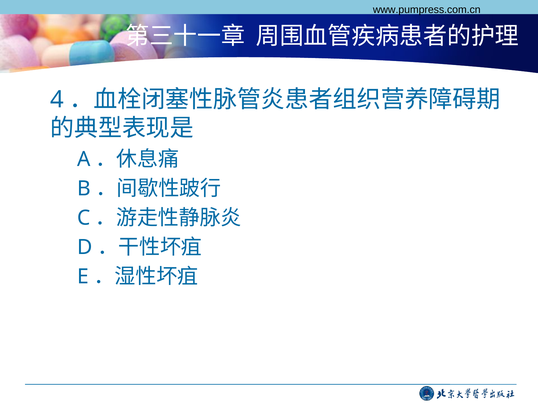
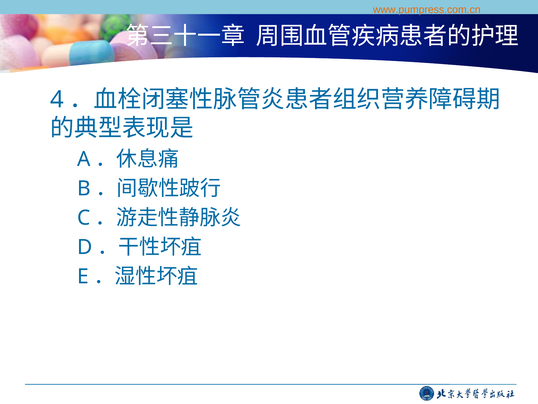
www.pumpress.com.cn colour: black -> orange (427, 10)
